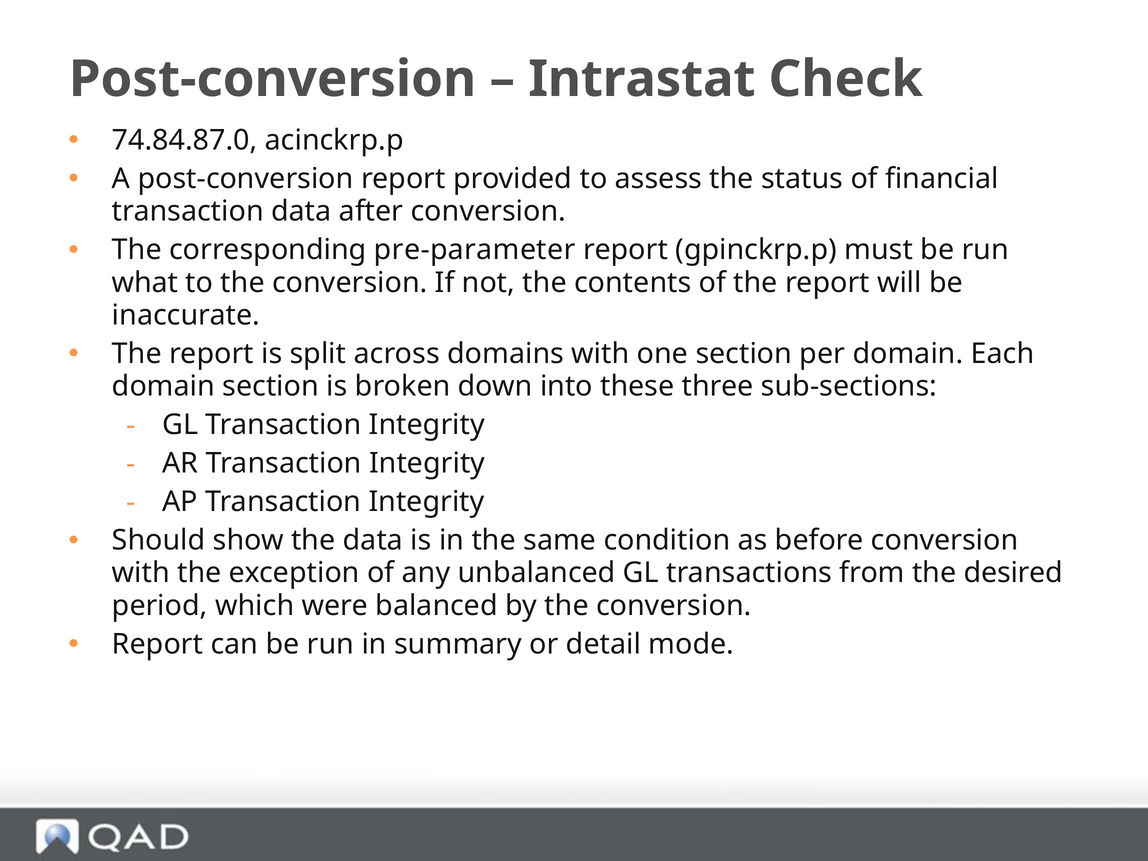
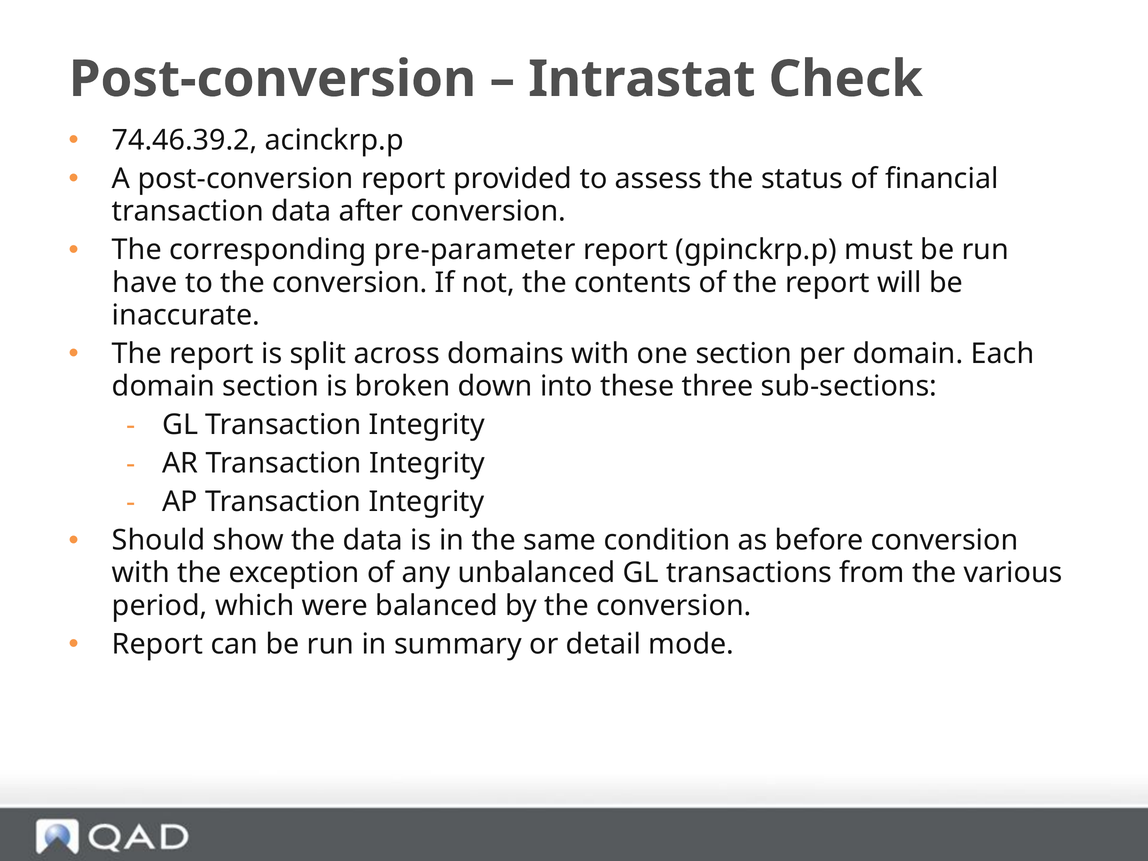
74.84.87.0: 74.84.87.0 -> 74.46.39.2 (185, 140)
what: what -> have (145, 283)
desired: desired -> various (1013, 573)
